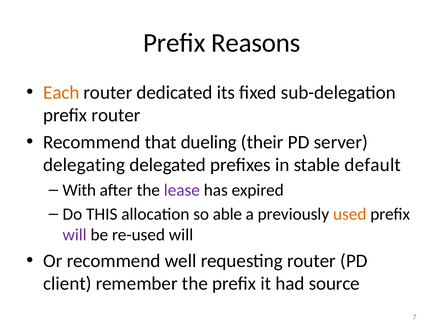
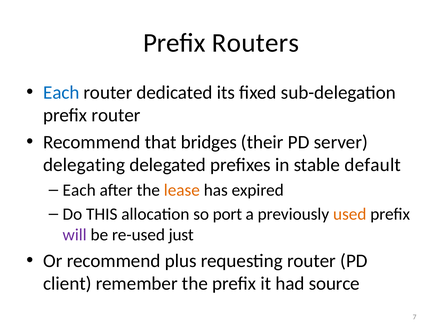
Reasons: Reasons -> Routers (256, 43)
Each colour: orange -> blue (61, 93)
dueling: dueling -> bridges (209, 142)
With: With -> Each (79, 190)
lease colour: purple -> orange (182, 190)
able: able -> port (227, 214)
re-used will: will -> just (181, 235)
well: well -> plus (181, 261)
